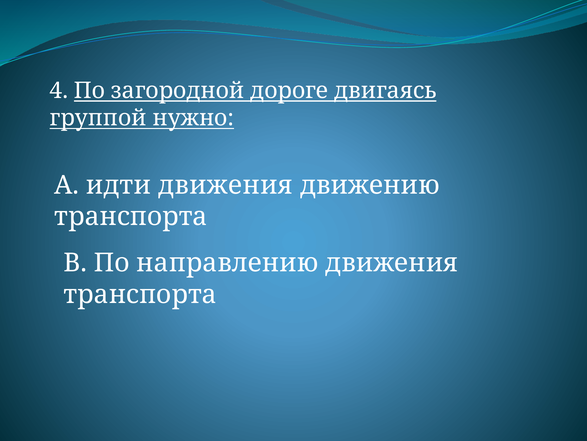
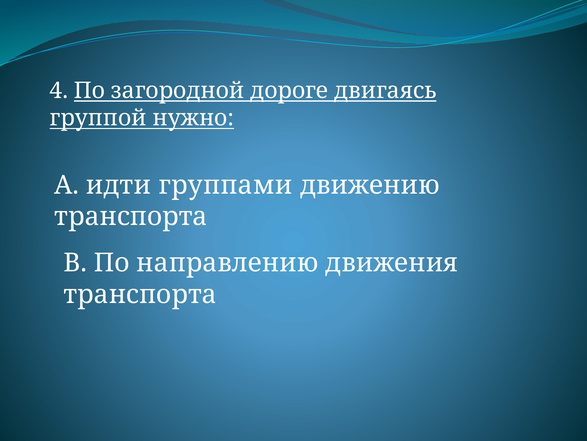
идти движения: движения -> группами (225, 185)
